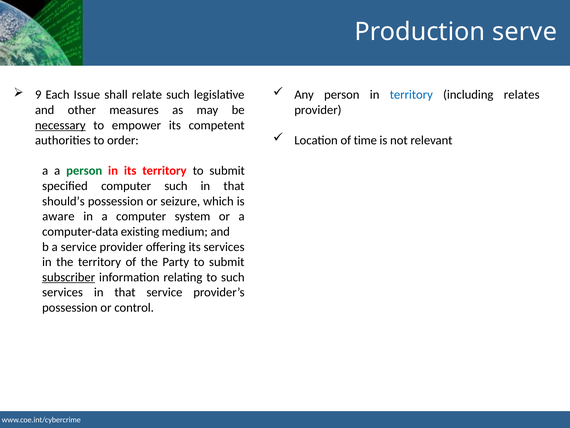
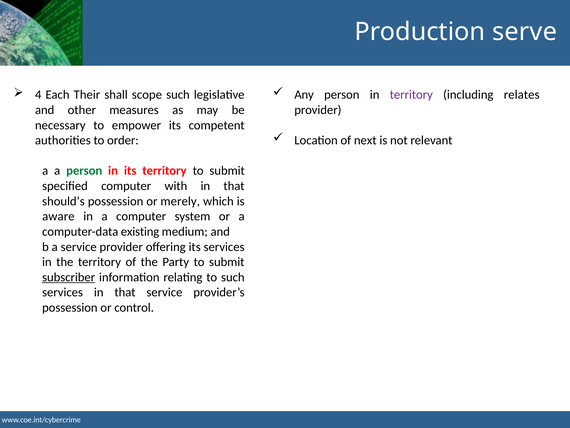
9: 9 -> 4 (38, 95)
Issue: Issue -> Their (87, 95)
relate: relate -> scope (147, 95)
territory colour: blue -> purple (411, 95)
necessary underline: present -> none (60, 125)
time: time -> next (365, 140)
computer such: such -> with (176, 186)
seizure: seizure -> merely (180, 201)
